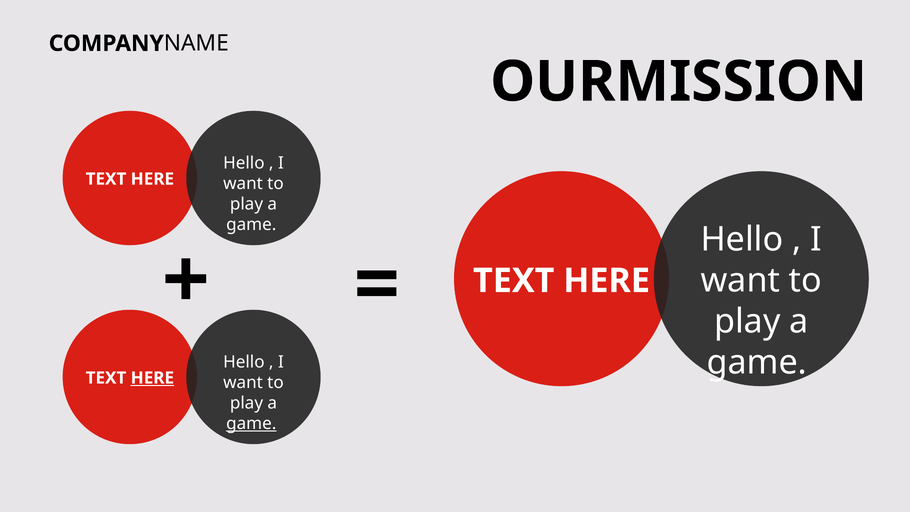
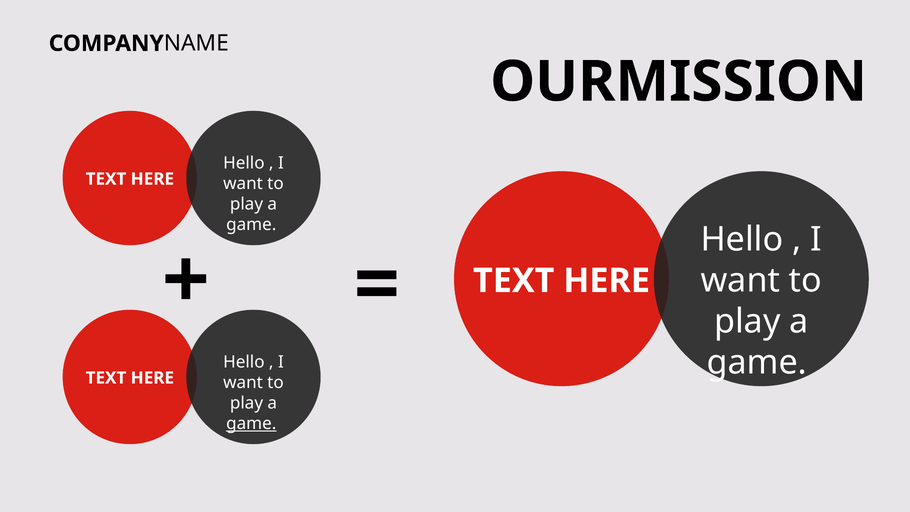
HERE underline: present -> none (152, 378)
